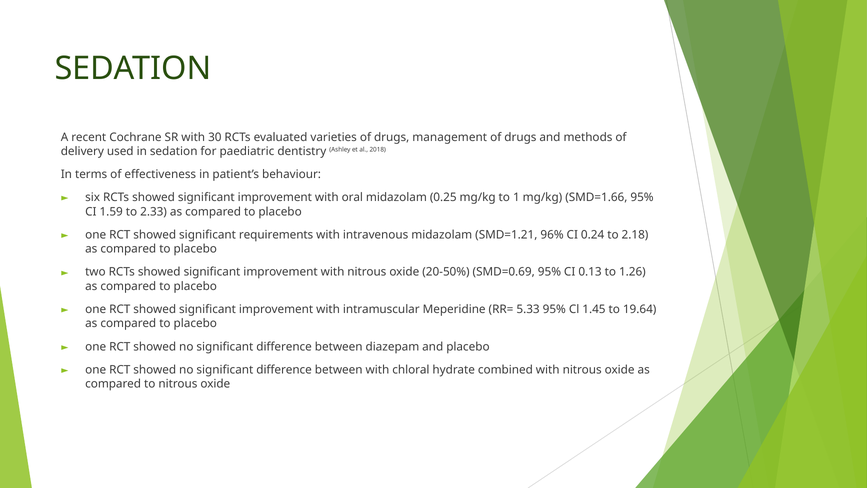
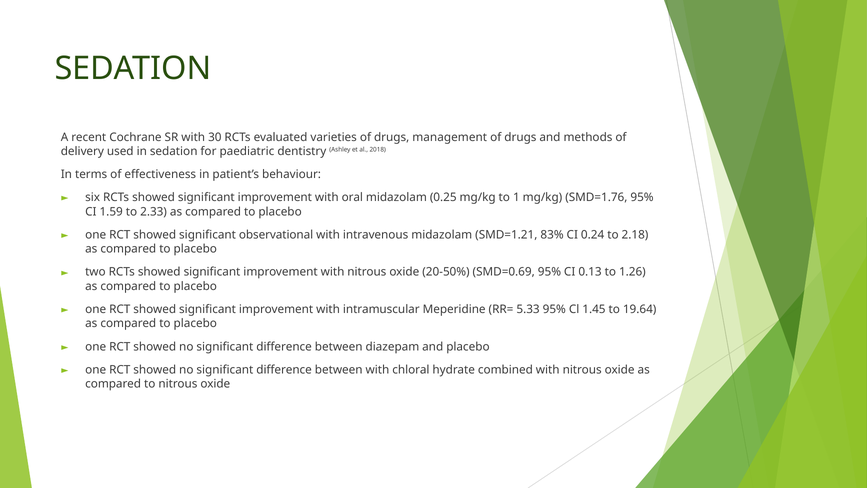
SMD=1.66: SMD=1.66 -> SMD=1.76 (596, 197)
requirements: requirements -> observational (276, 235)
96%: 96% -> 83% (552, 235)
